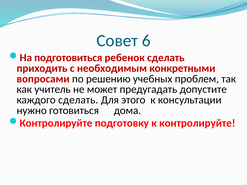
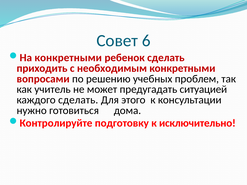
На подготовиться: подготовиться -> конкретными (68, 58)
допустите: допустите -> ситуацией (203, 89)
к контролируйте: контролируйте -> исключительно (197, 123)
